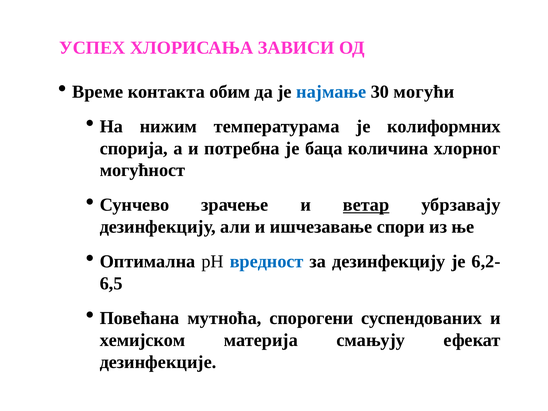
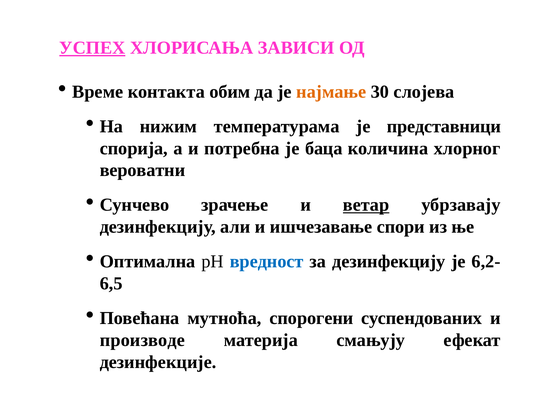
УСПЕХ underline: none -> present (92, 48)
најмање colour: blue -> orange (331, 92)
могући: могући -> слојева (424, 92)
колиформних: колиформних -> представници (444, 126)
могућност: могућност -> вероватни (142, 170)
хемијском: хемијском -> производе (142, 340)
